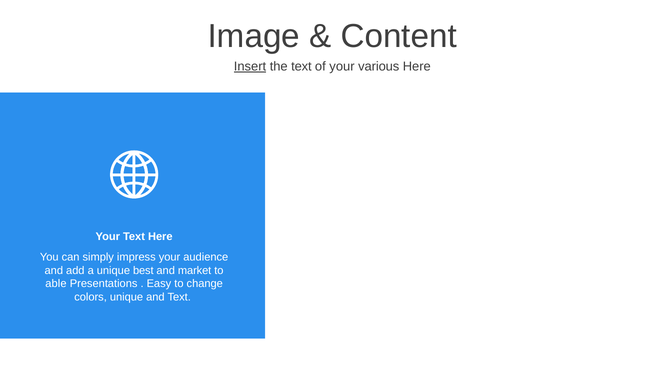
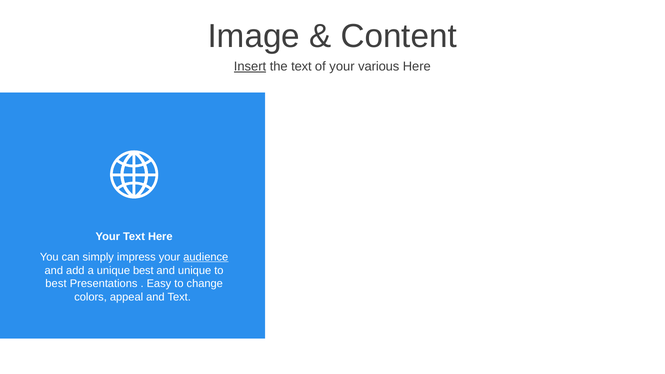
audience underline: none -> present (206, 257)
and market: market -> unique (195, 270)
able: able -> best (56, 284)
colors unique: unique -> appeal (127, 297)
